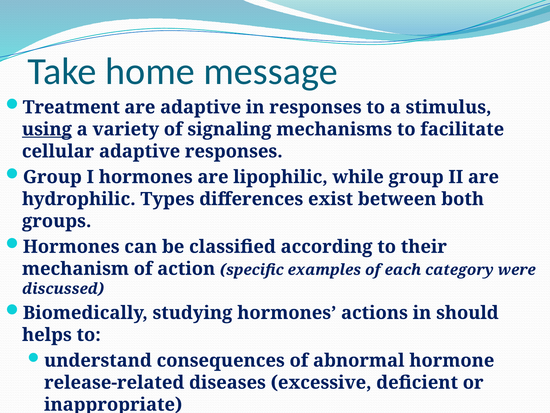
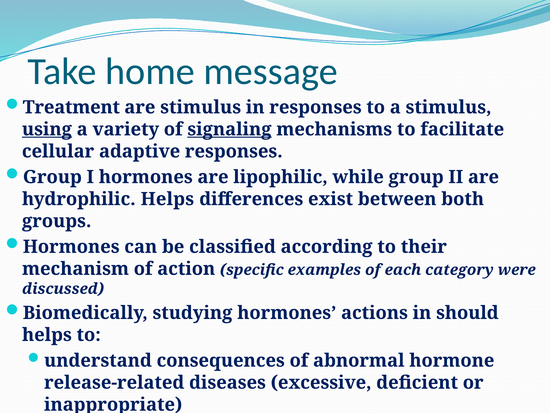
are adaptive: adaptive -> stimulus (201, 107)
signaling underline: none -> present (229, 129)
hydrophilic Types: Types -> Helps (167, 199)
